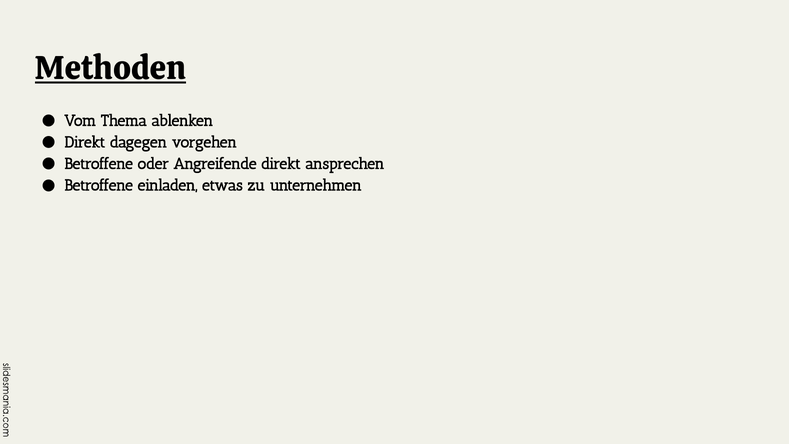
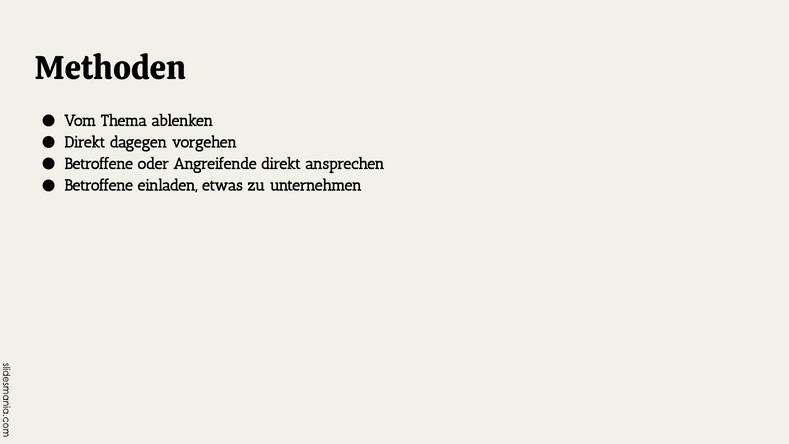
Methoden underline: present -> none (110, 68)
